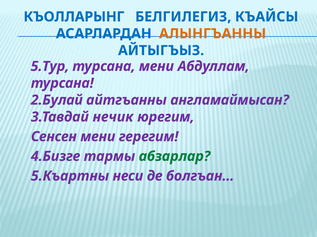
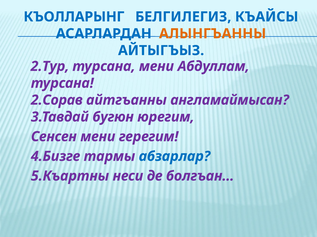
5.Тур: 5.Тур -> 2.Тур (50, 66)
2.Булай: 2.Булай -> 2.Сорав (57, 100)
нечик: нечик -> бугюн (113, 117)
абзарлар colour: green -> blue (175, 157)
